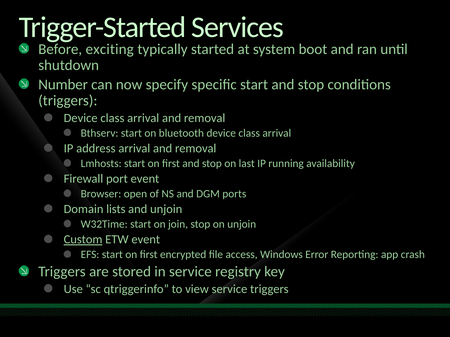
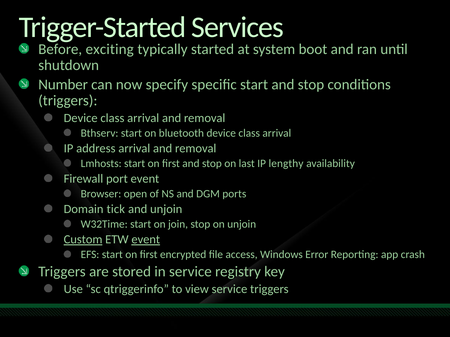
running: running -> lengthy (286, 164)
lists: lists -> tick (116, 209)
event underline: none -> present (146, 240)
